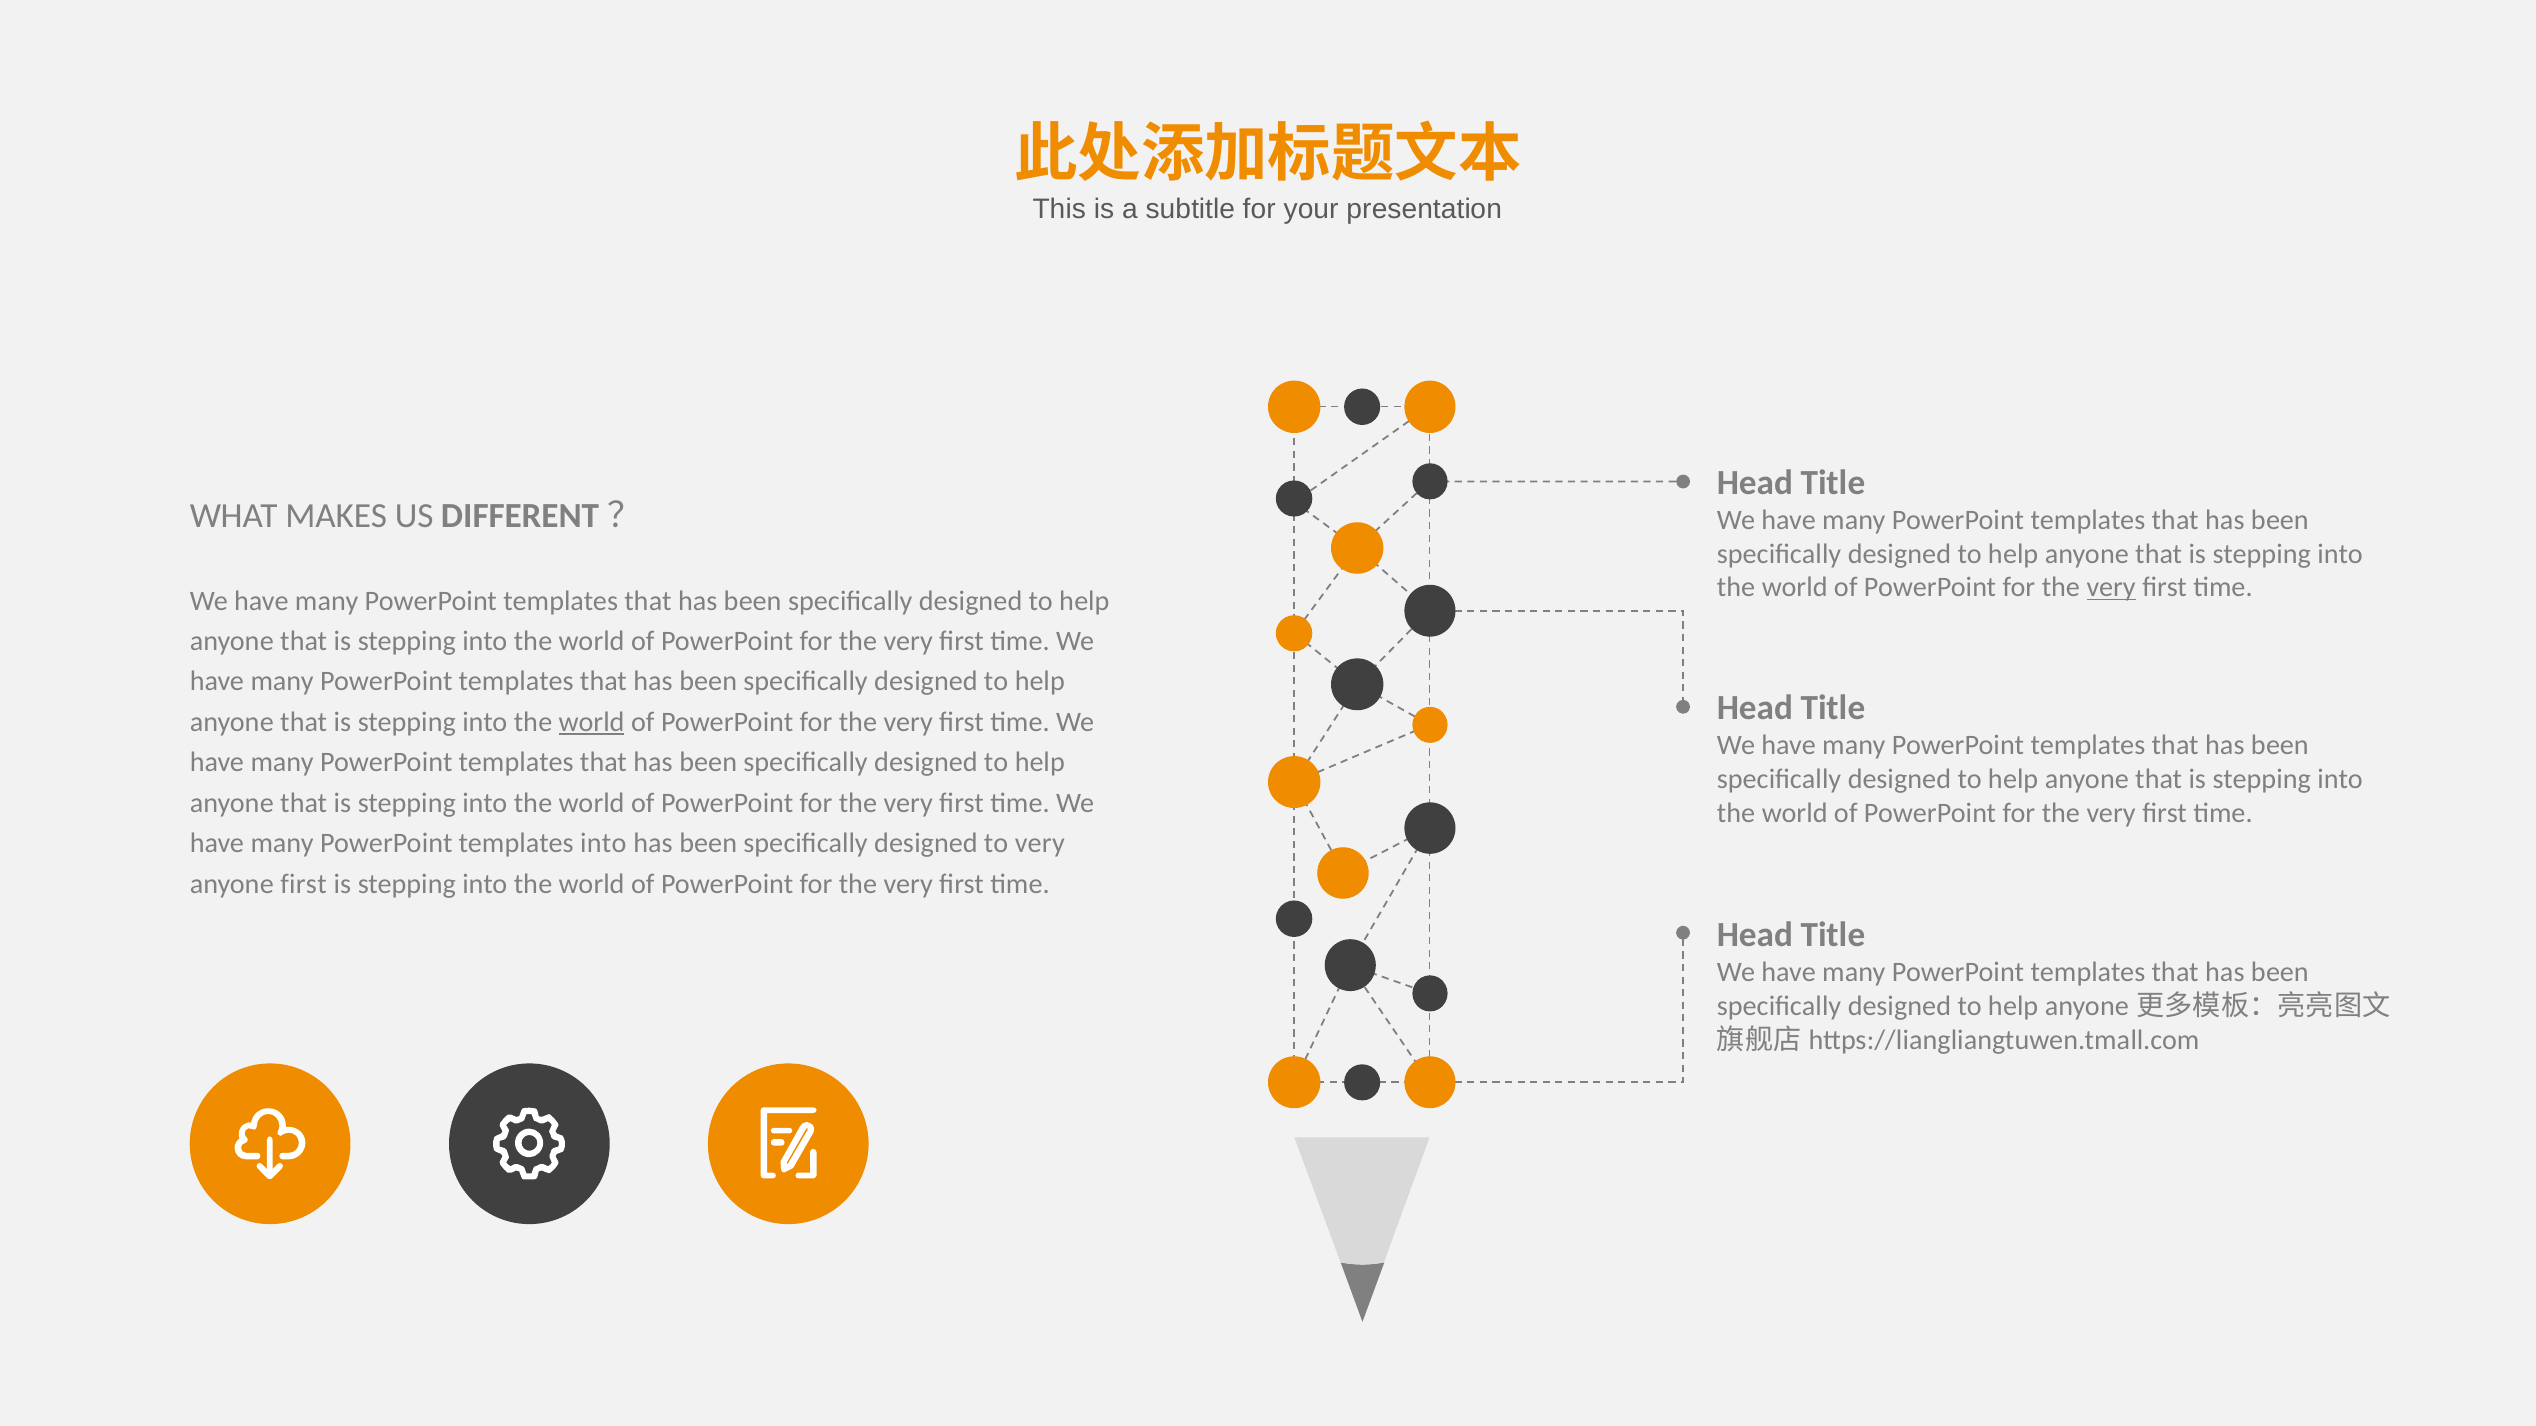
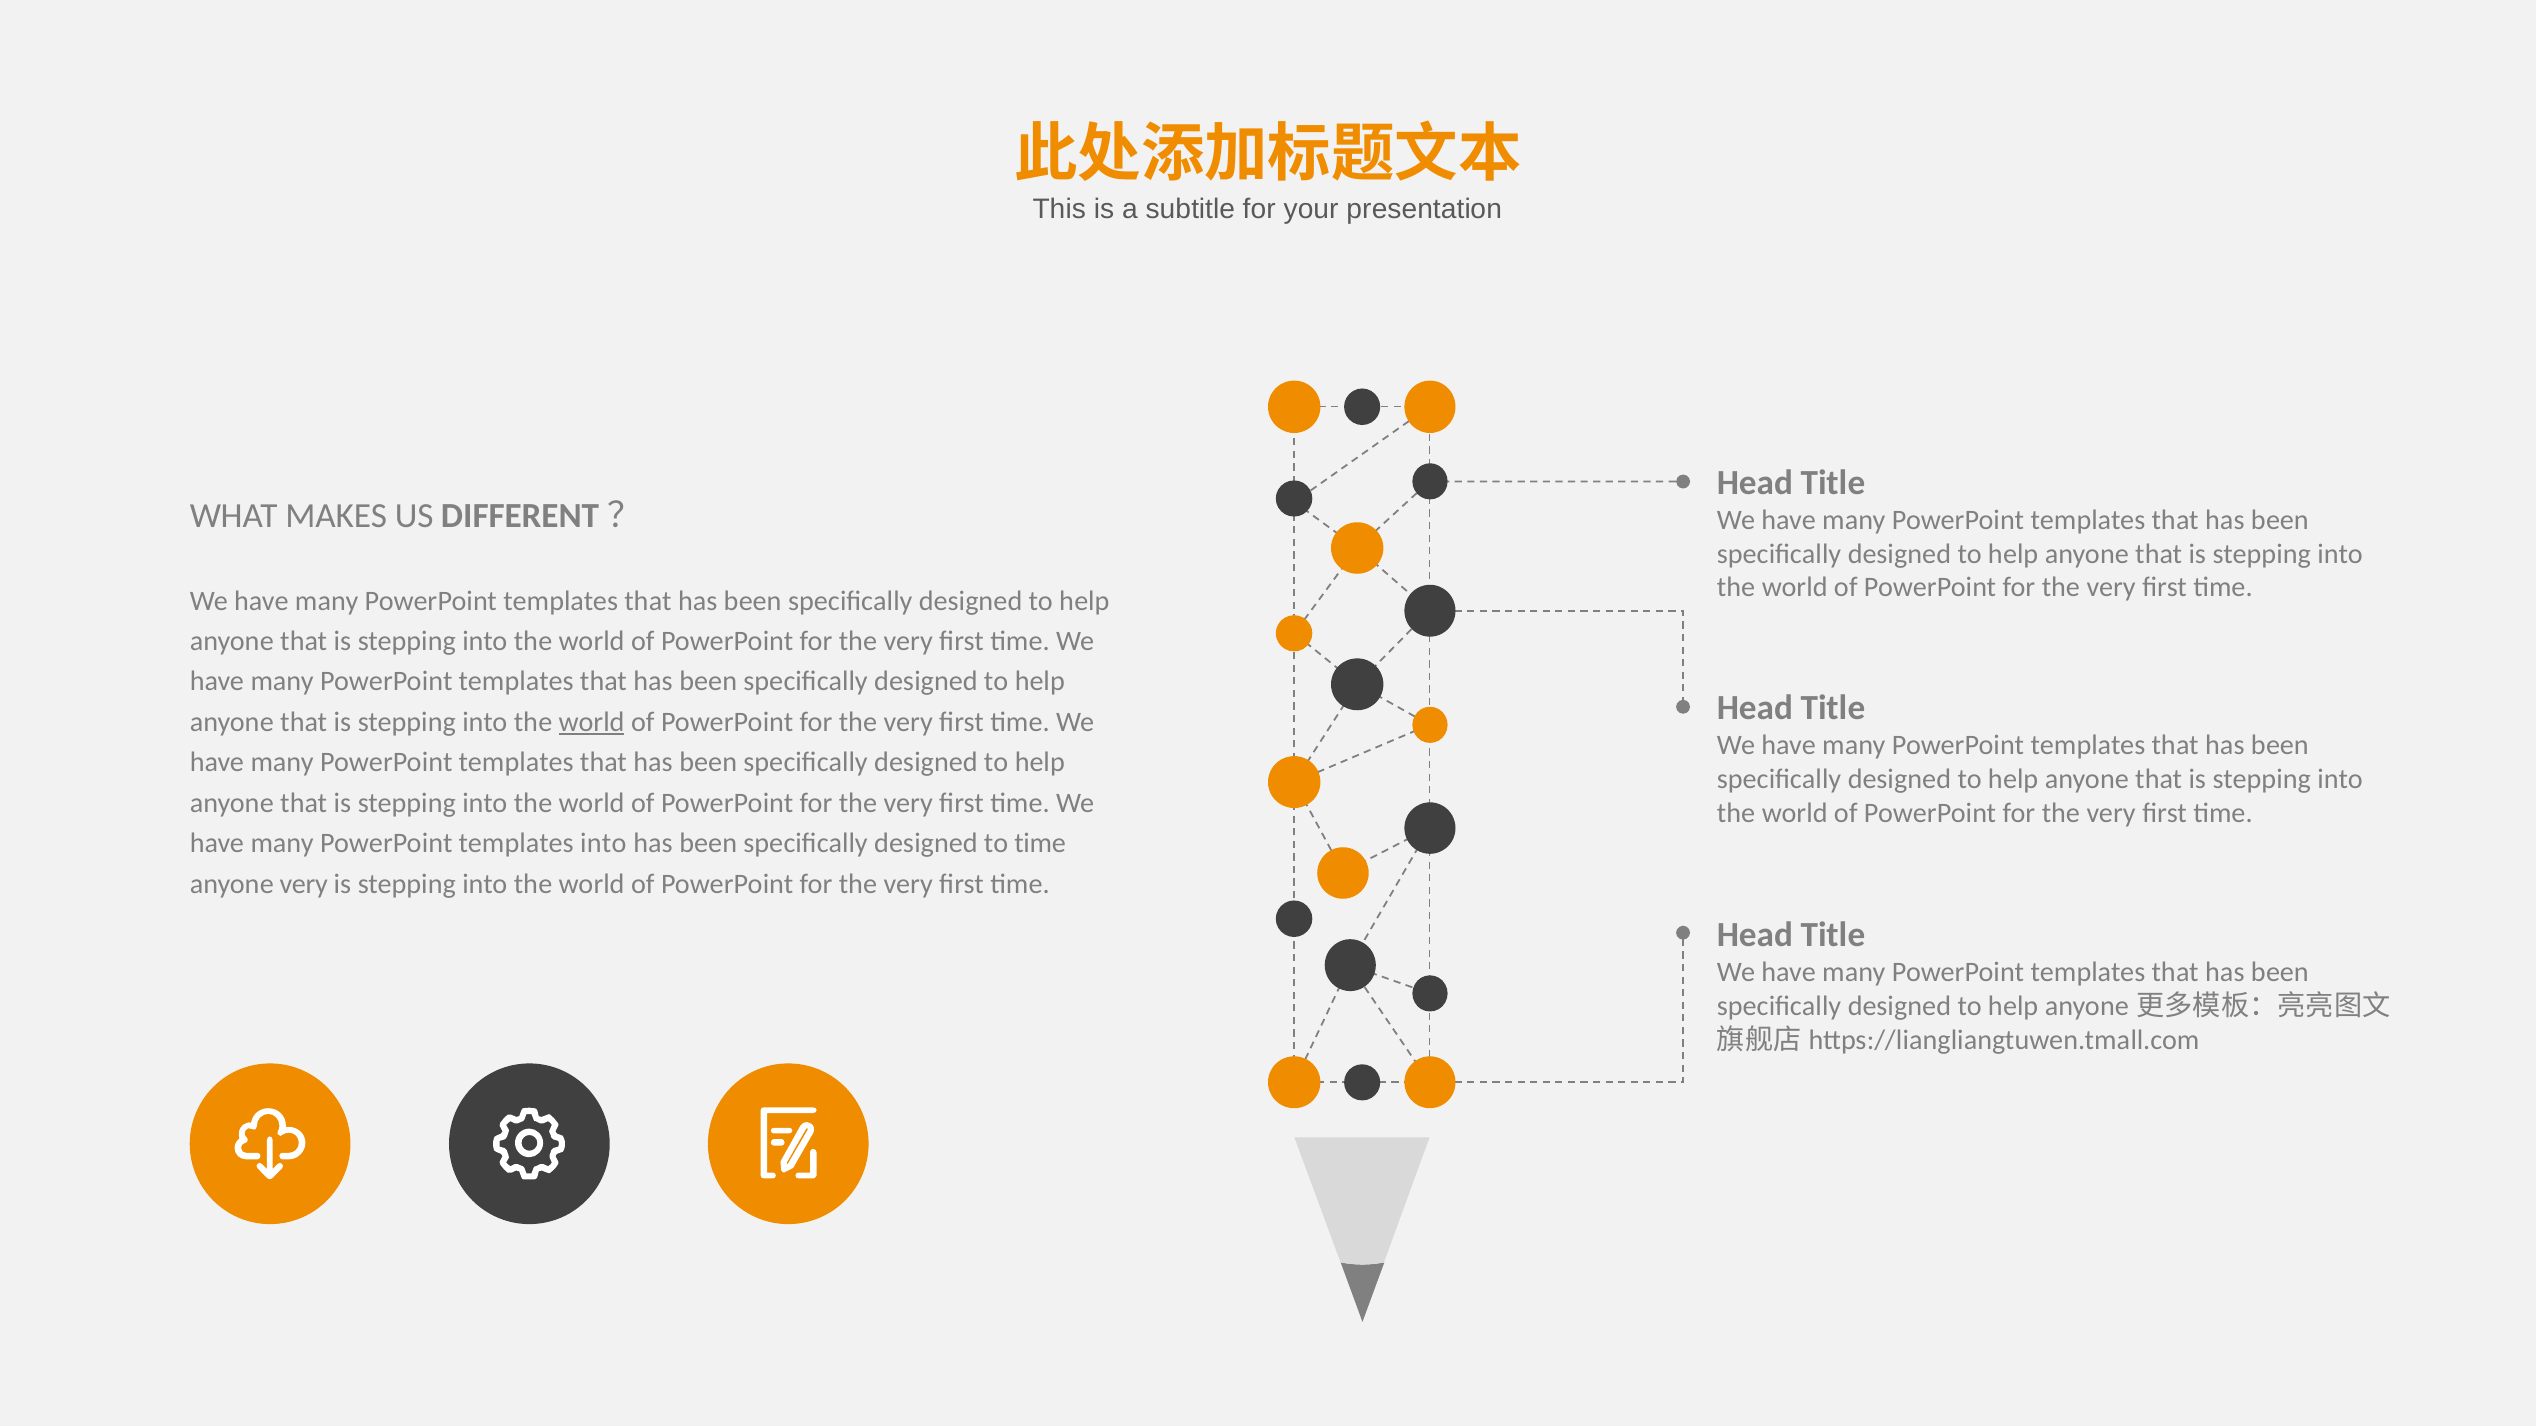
very underline: present -> none (2111, 588)
to very: very -> time (1040, 843)
anyone first: first -> very (304, 884)
